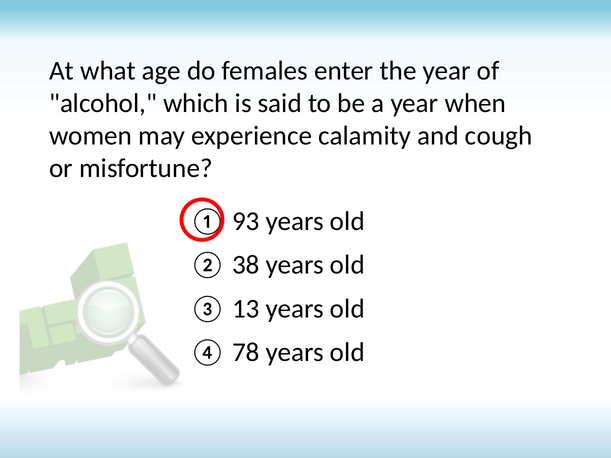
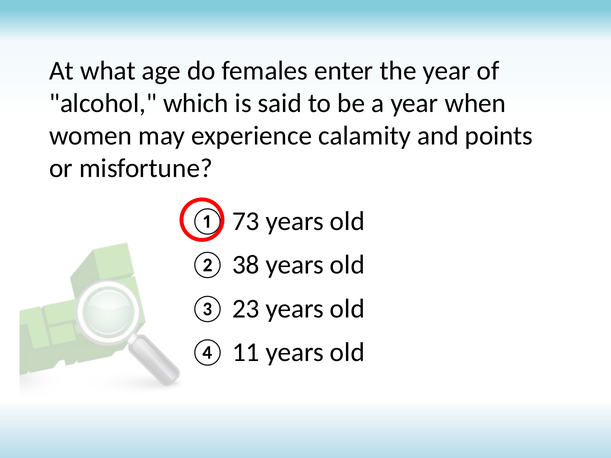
cough: cough -> points (499, 136)
93: 93 -> 73 (246, 221)
13: 13 -> 23 (246, 309)
78: 78 -> 11 (246, 352)
